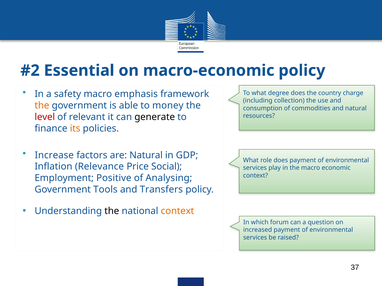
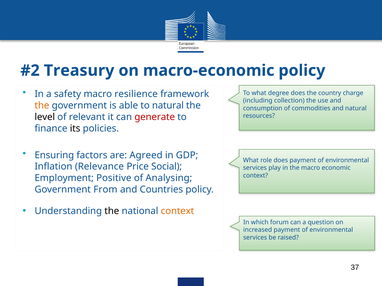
Essential: Essential -> Treasury (79, 71)
emphasis: emphasis -> resilience (136, 94)
to money: money -> natural (168, 106)
level colour: red -> black (45, 117)
generate colour: black -> red (155, 117)
its colour: orange -> black (75, 129)
Increase: Increase -> Ensuring (54, 155)
are Natural: Natural -> Agreed (146, 155)
Tools: Tools -> From (105, 190)
Transfers: Transfers -> Countries (161, 190)
